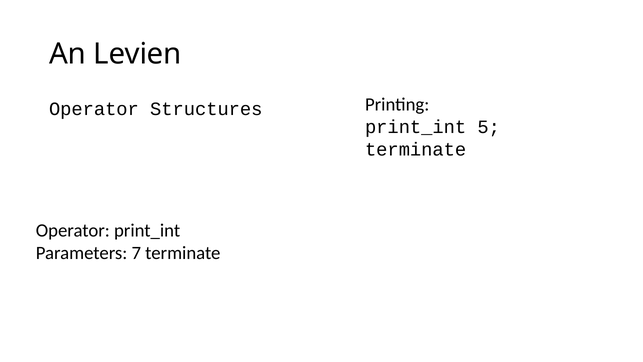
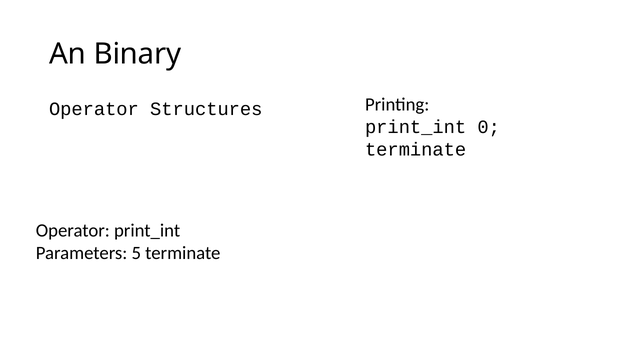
Levien: Levien -> Binary (137, 54)
5: 5 -> 0 (489, 127)
7: 7 -> 5 (136, 253)
